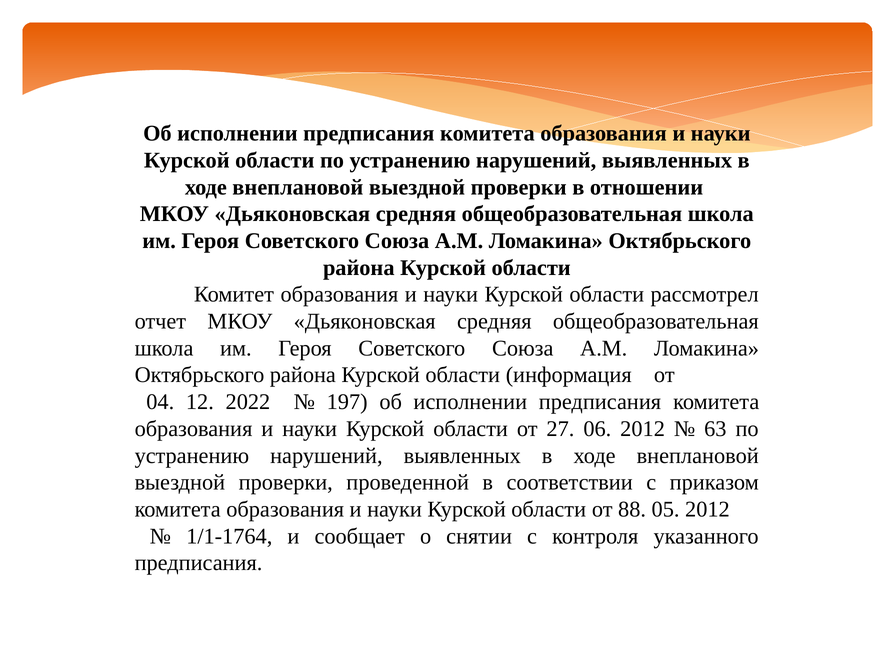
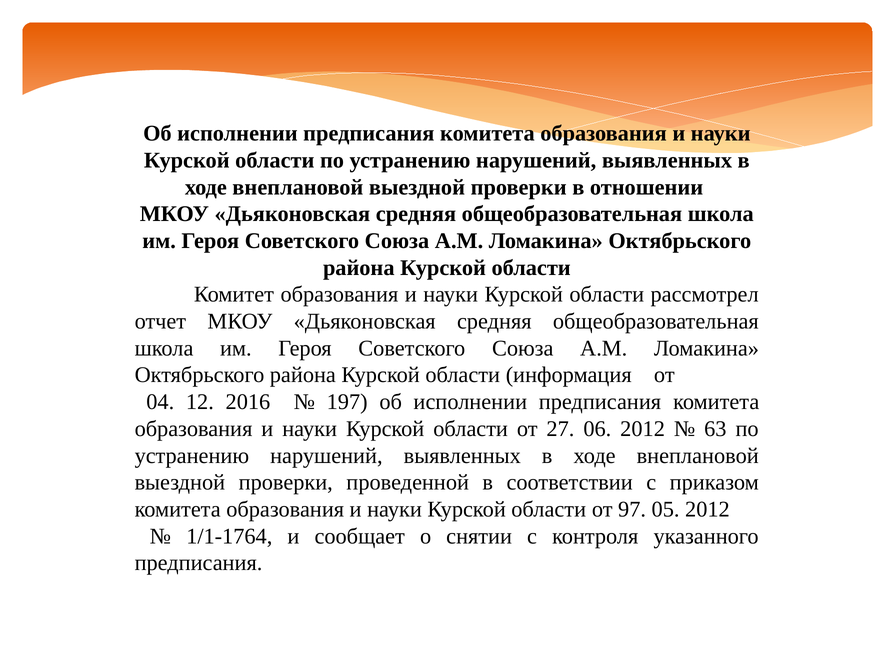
2022: 2022 -> 2016 (248, 402)
88: 88 -> 97 (632, 509)
